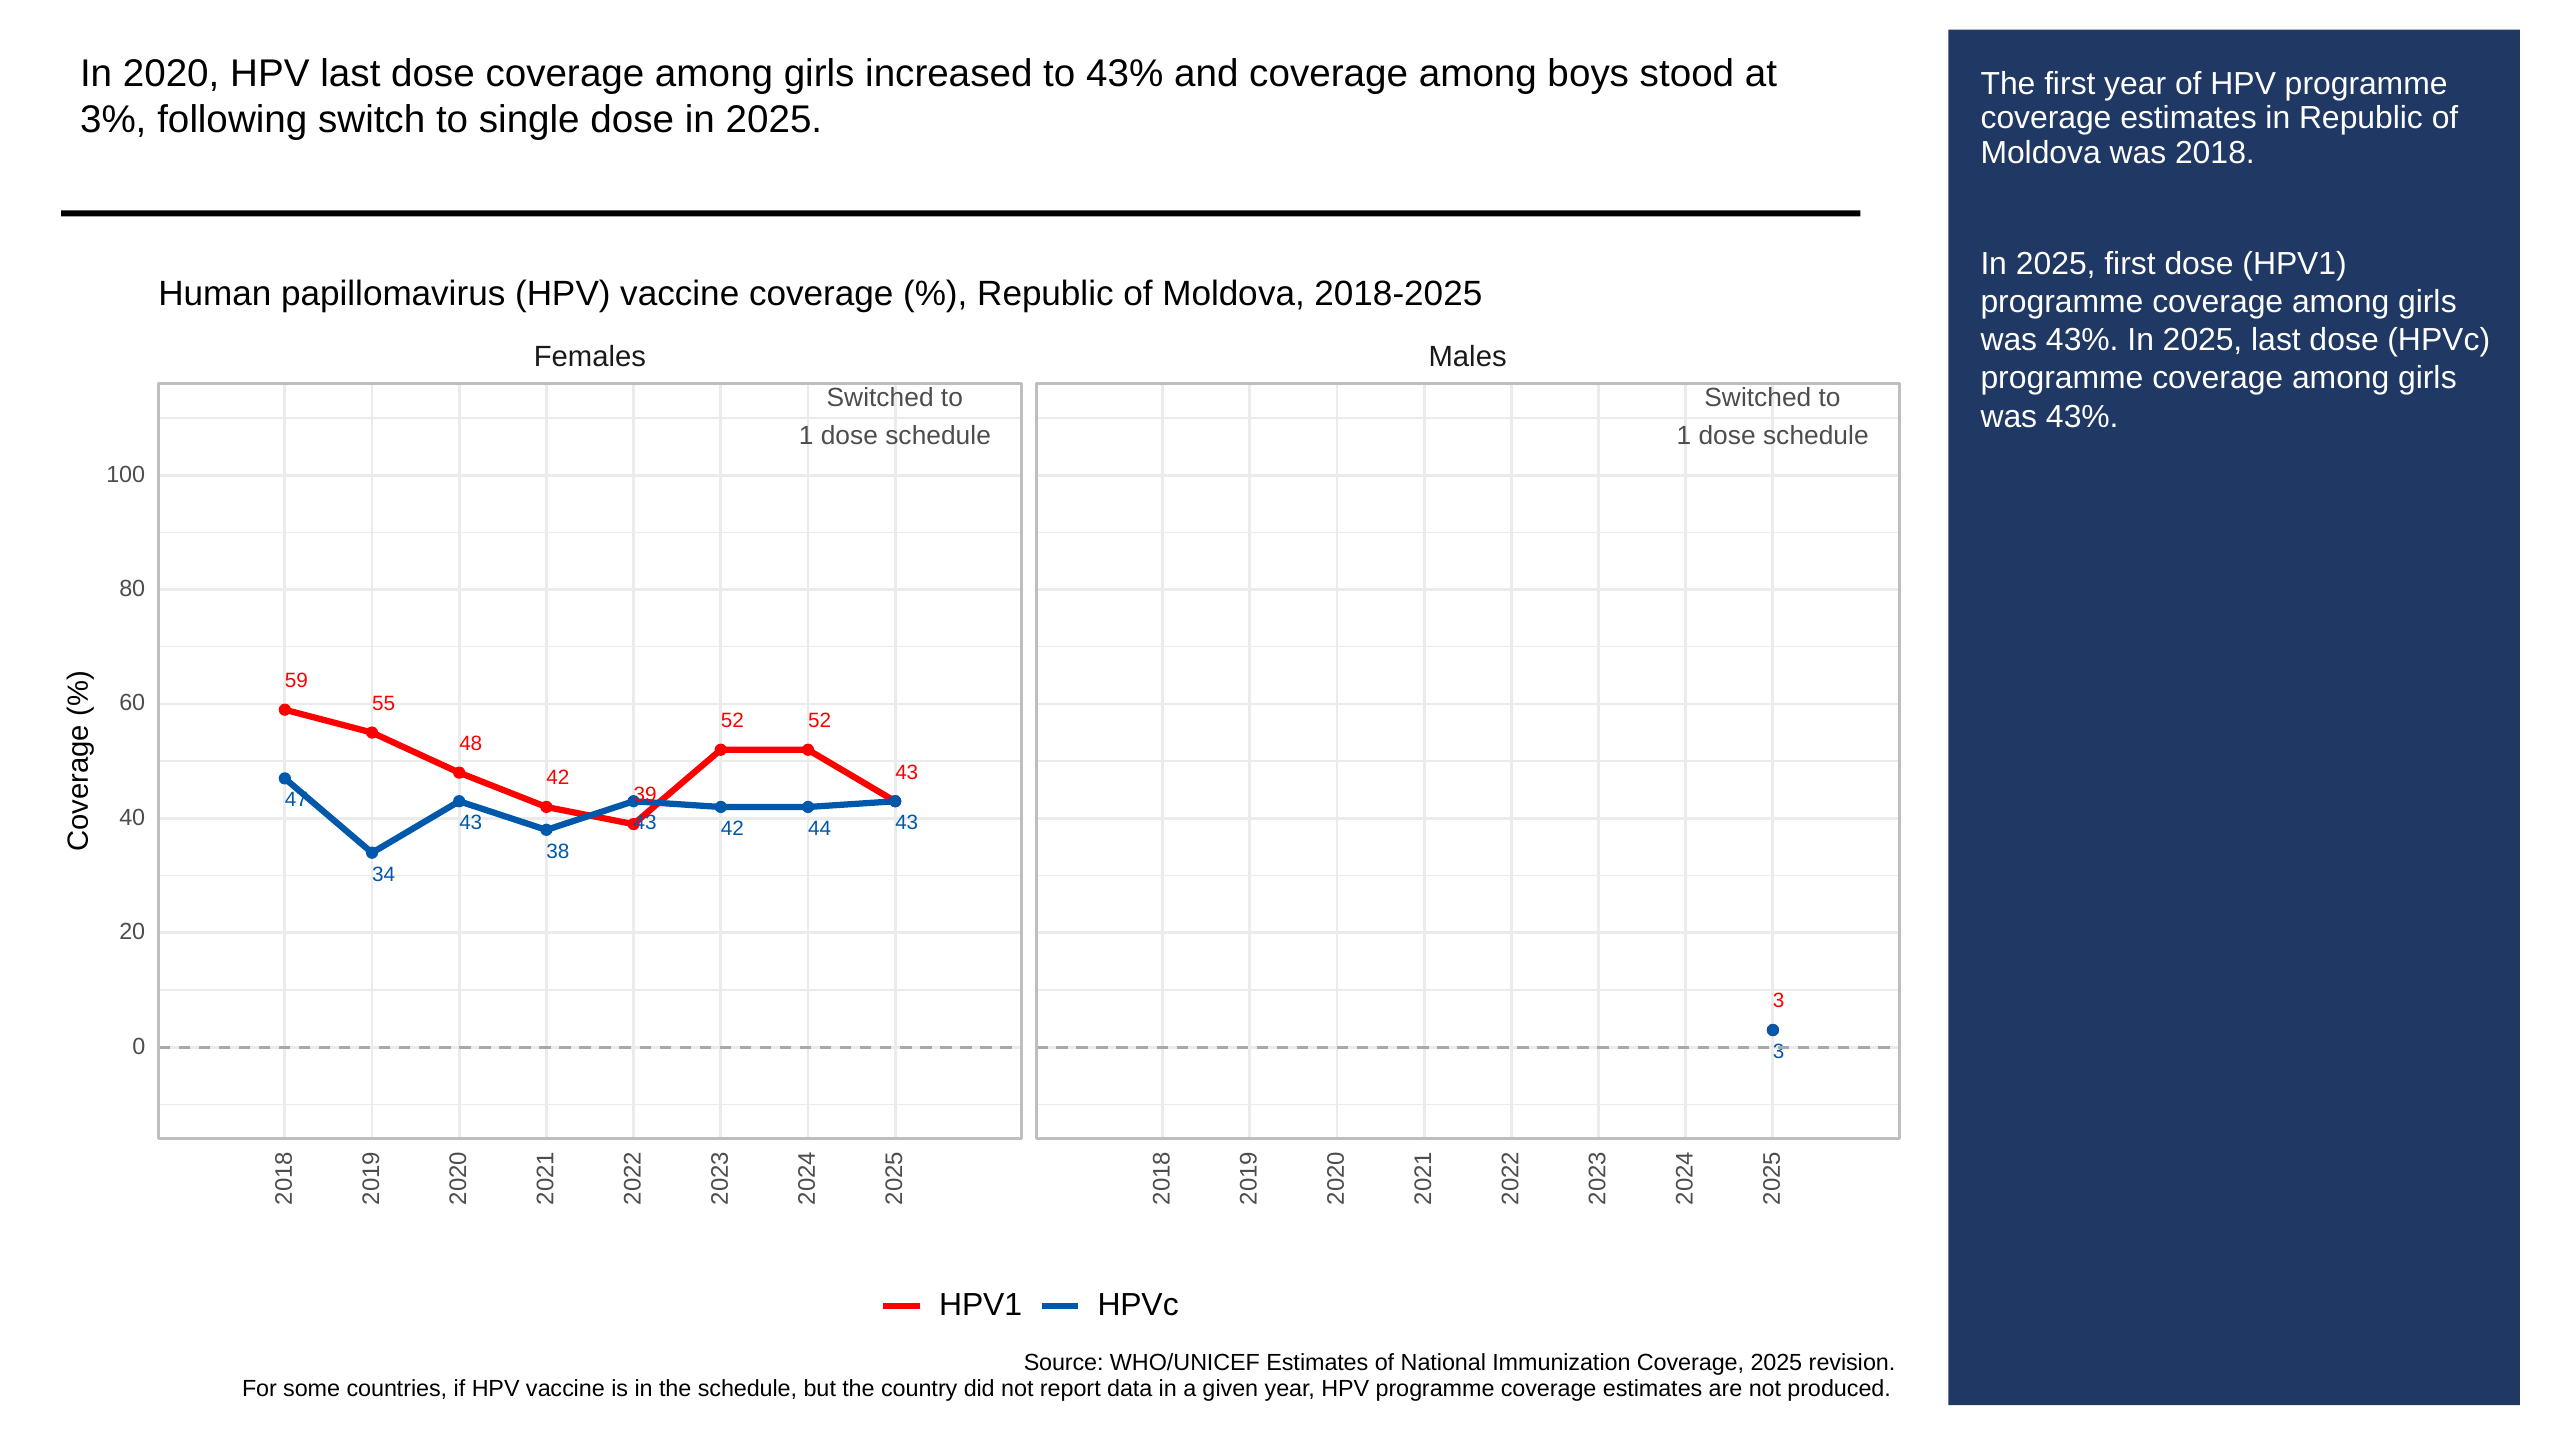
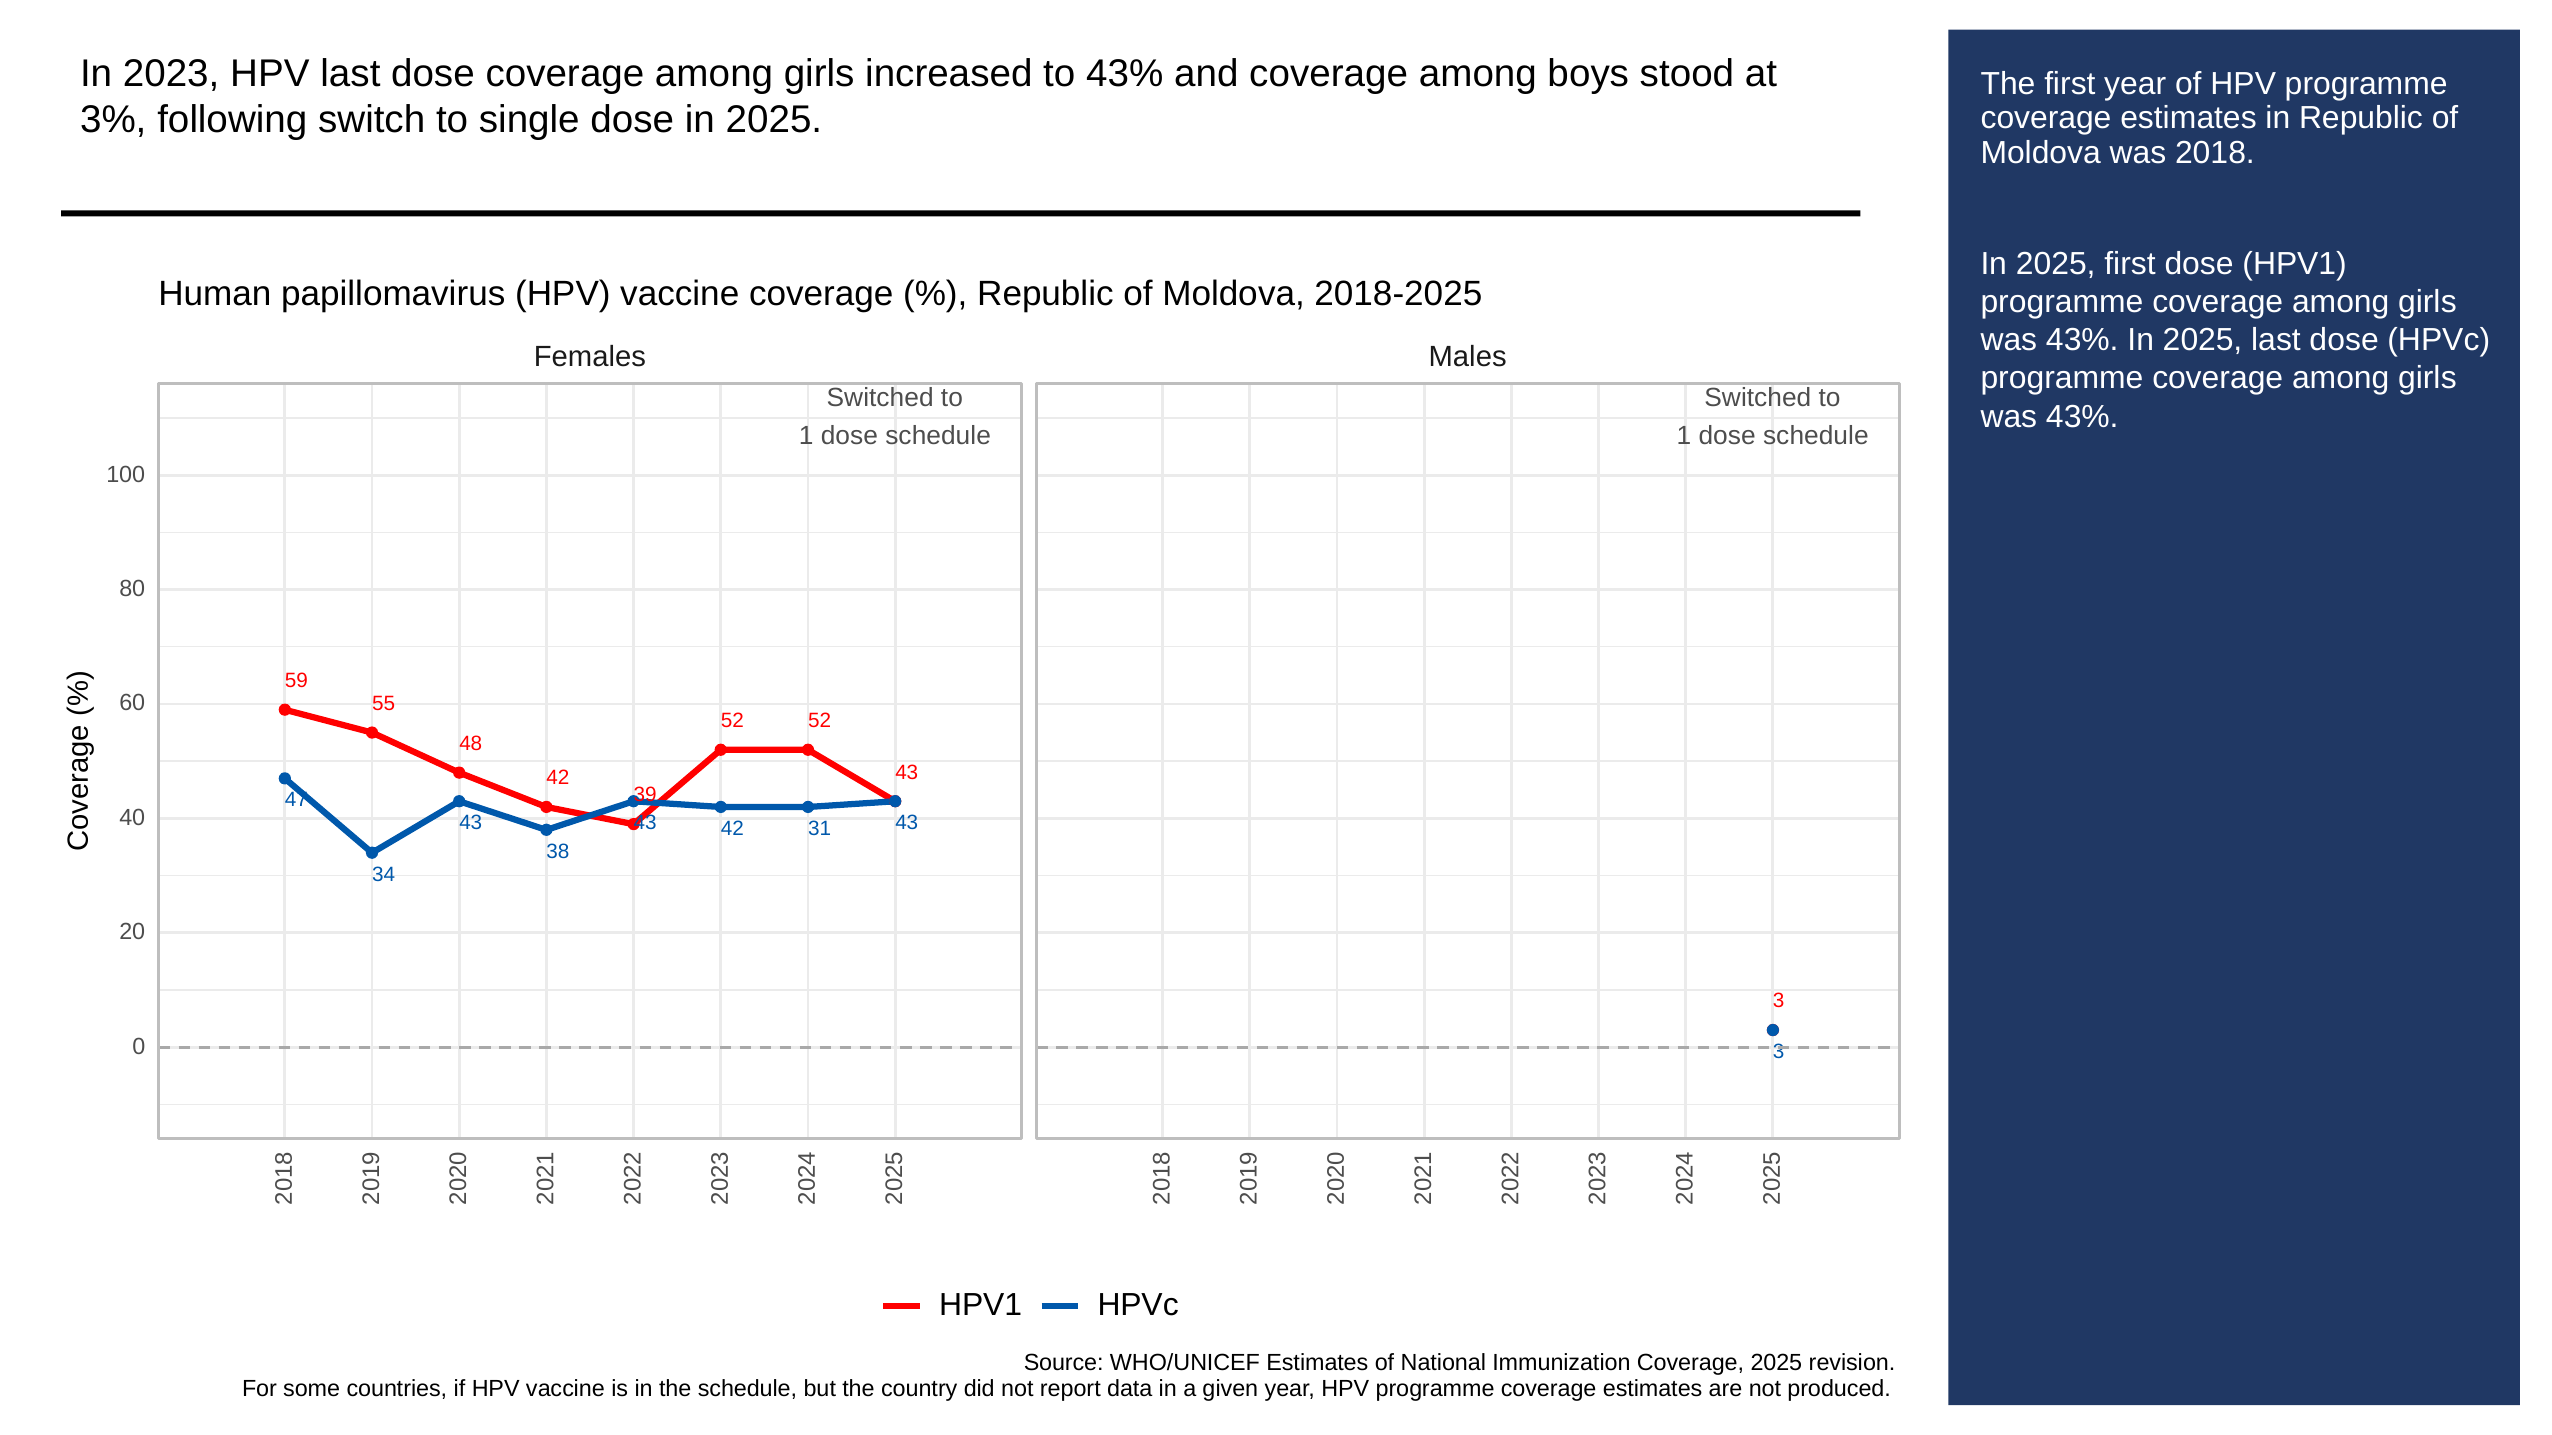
2020: 2020 -> 2023 (171, 74)
44: 44 -> 31 (820, 829)
